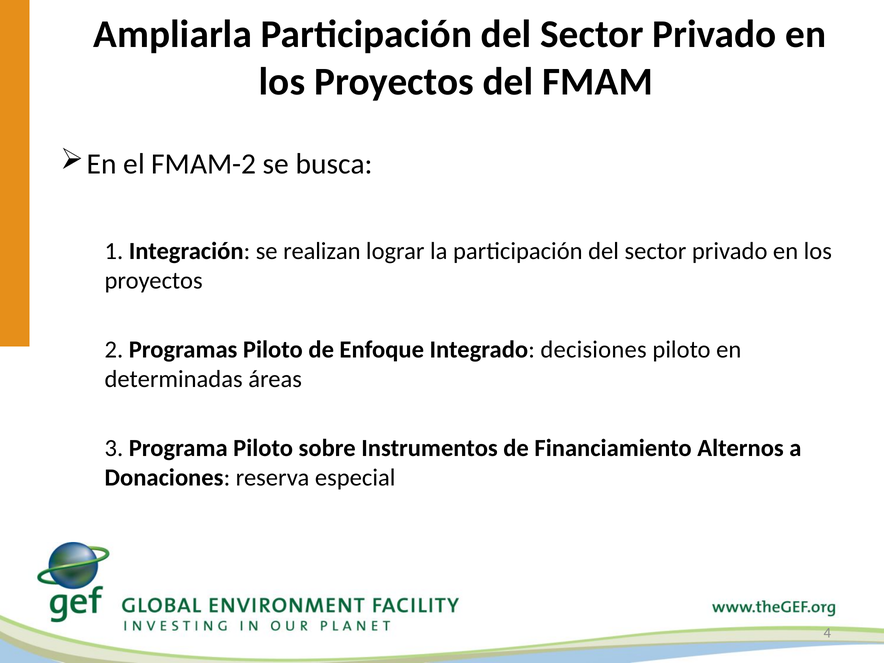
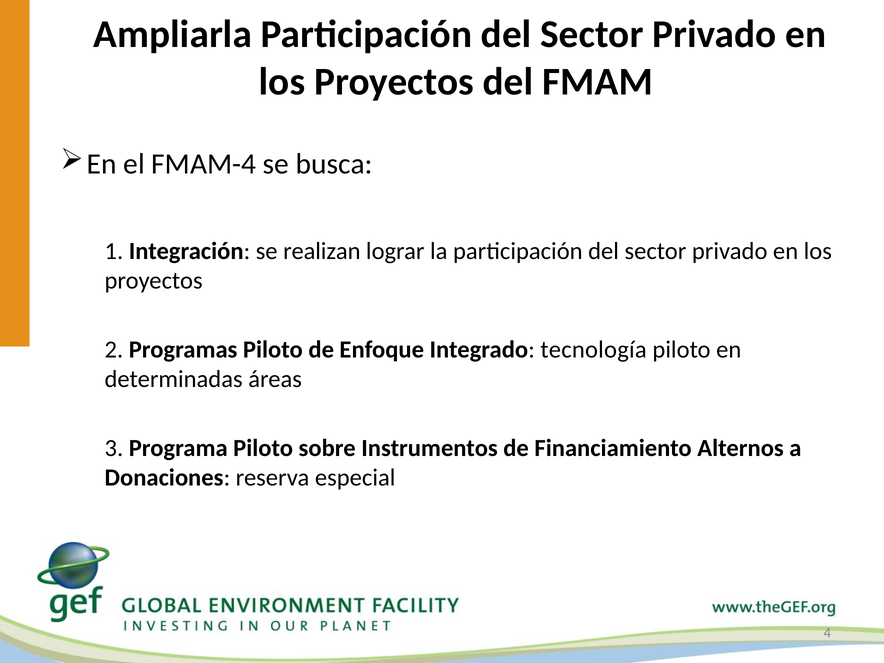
FMAM-2: FMAM-2 -> FMAM-4 (204, 164)
decisiones: decisiones -> tecnología (594, 350)
